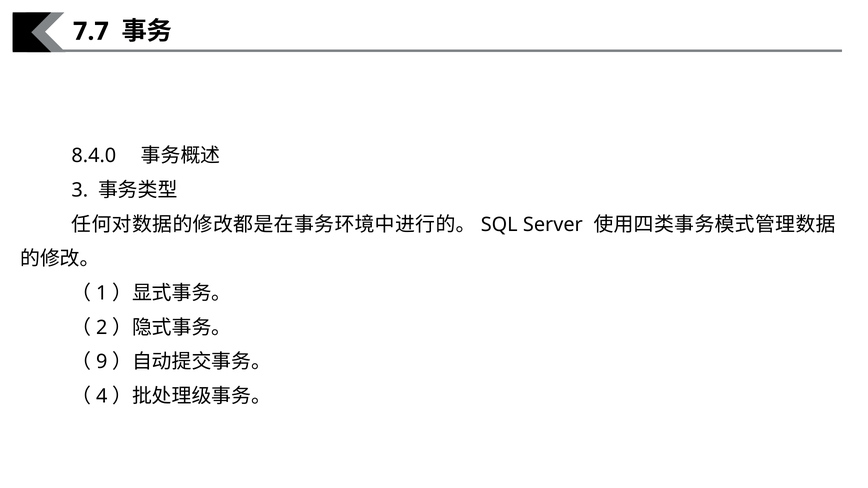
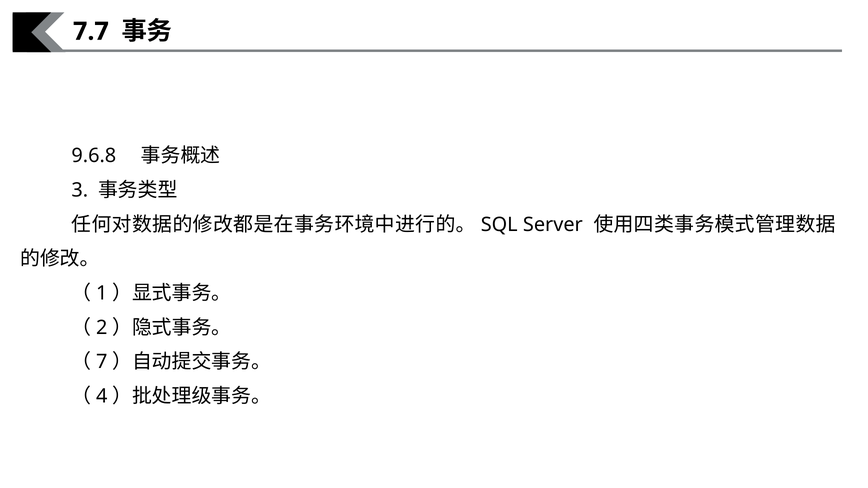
8.4.0: 8.4.0 -> 9.6.8 (94, 156)
9: 9 -> 7 (102, 362)
